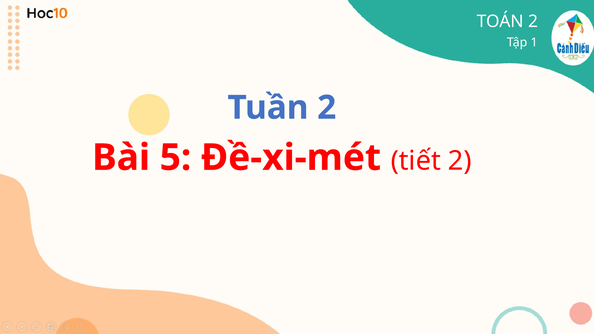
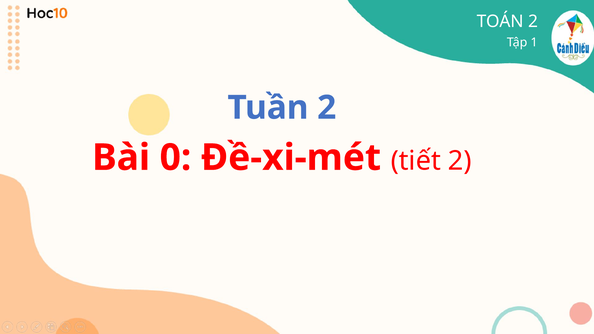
5: 5 -> 0 (175, 158)
